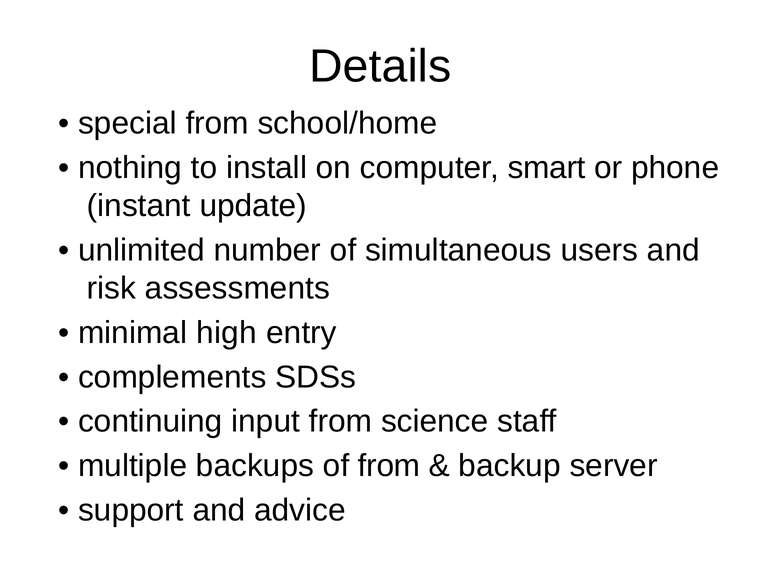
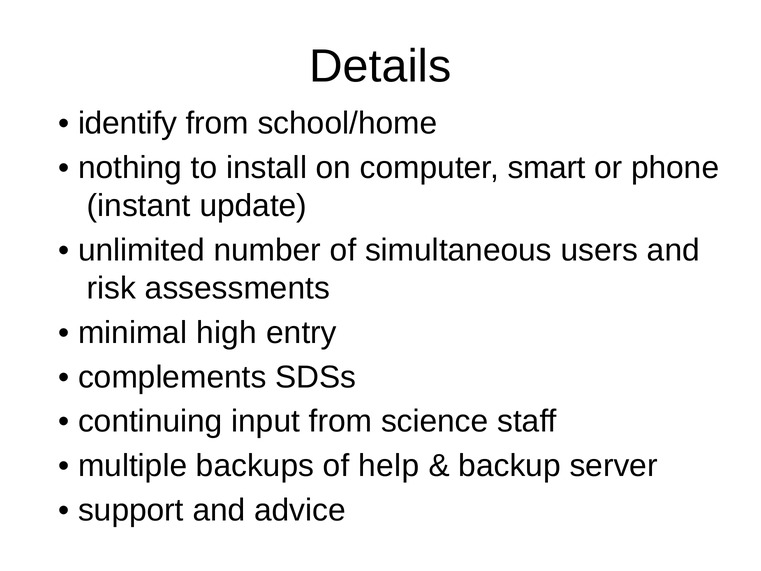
special: special -> identify (128, 123)
of from: from -> help (389, 466)
